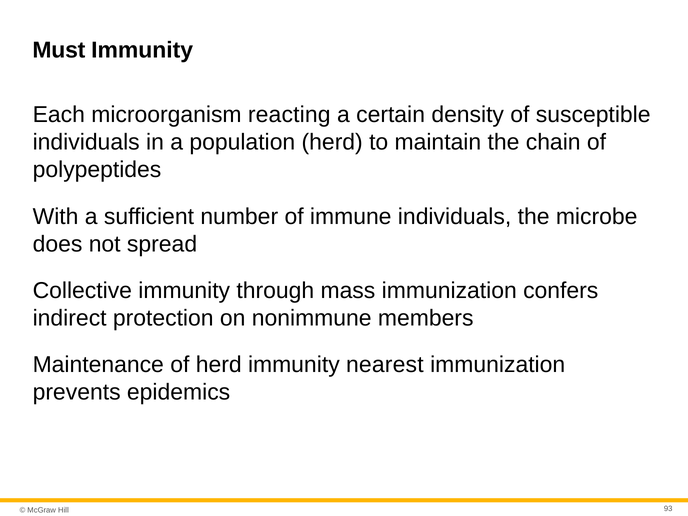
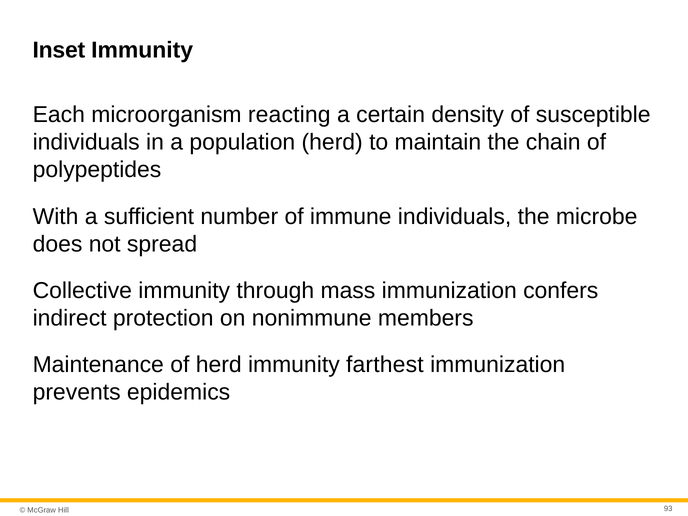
Must: Must -> Inset (59, 50)
nearest: nearest -> farthest (385, 365)
